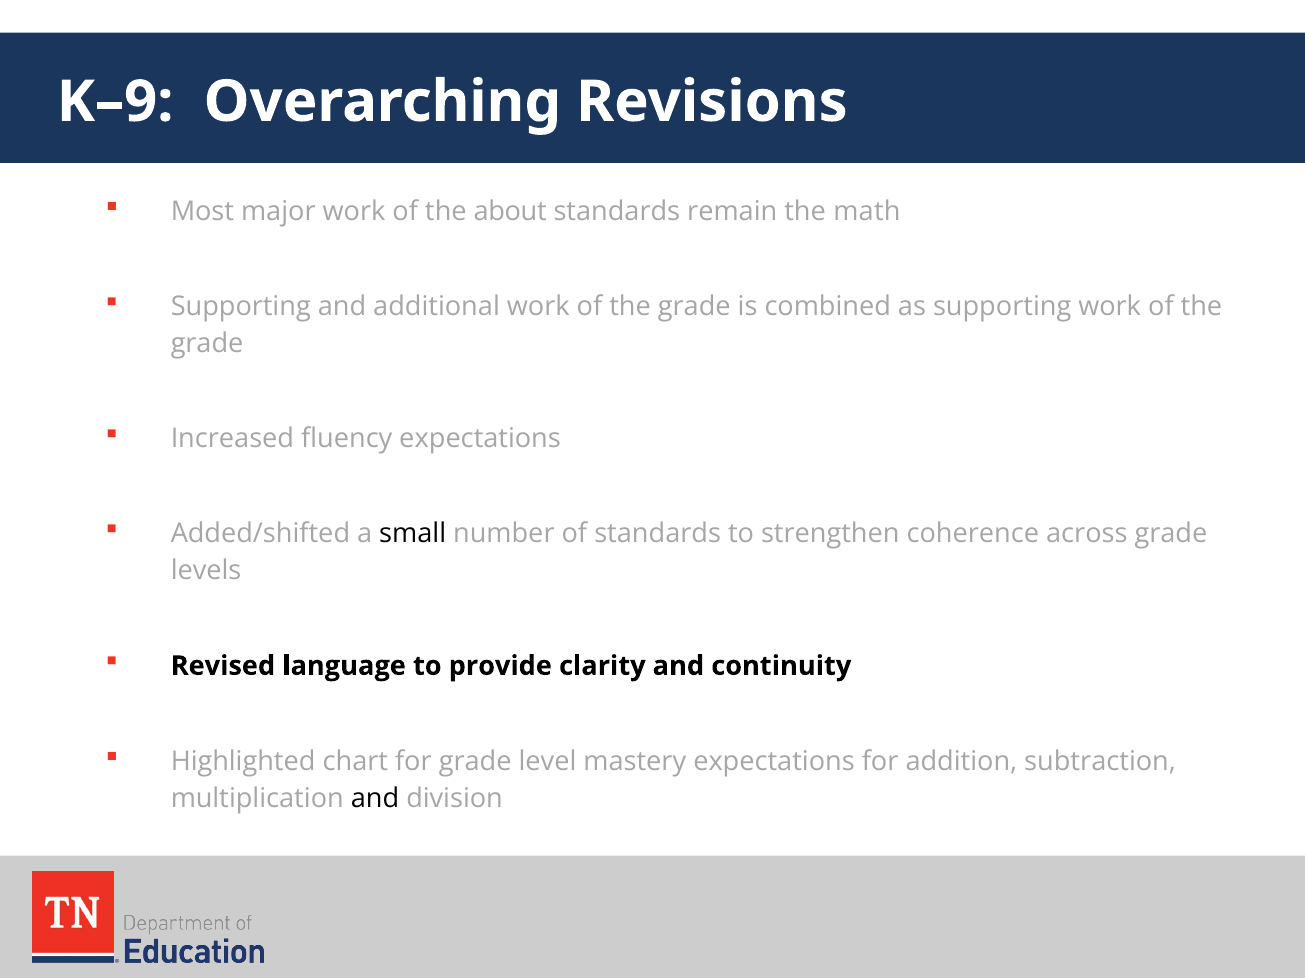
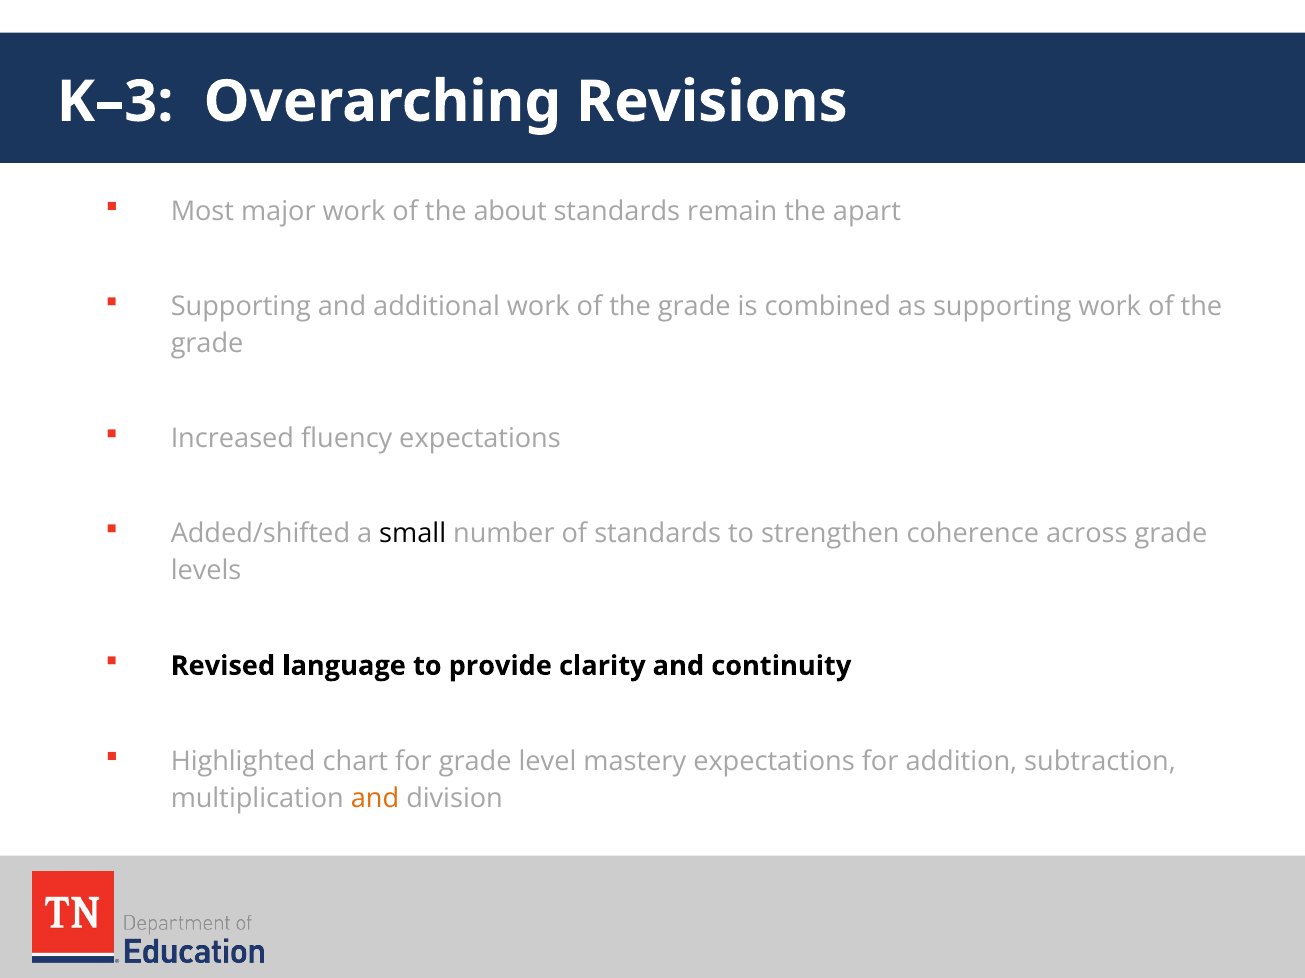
K–9: K–9 -> K–3 (115, 102)
math: math -> apart (867, 212)
and colour: black -> orange (375, 799)
